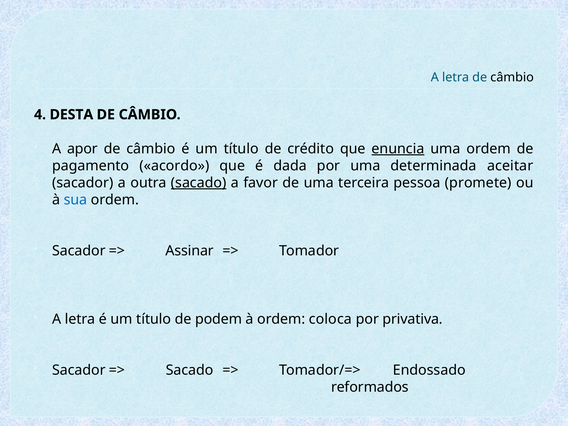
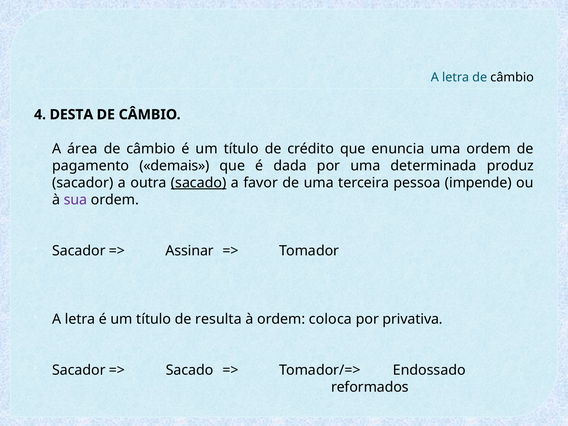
apor: apor -> área (82, 149)
enuncia underline: present -> none (398, 149)
acordo: acordo -> demais (174, 166)
aceitar: aceitar -> produz (510, 166)
promete: promete -> impende (478, 183)
sua colour: blue -> purple (76, 200)
podem: podem -> resulta (219, 319)
